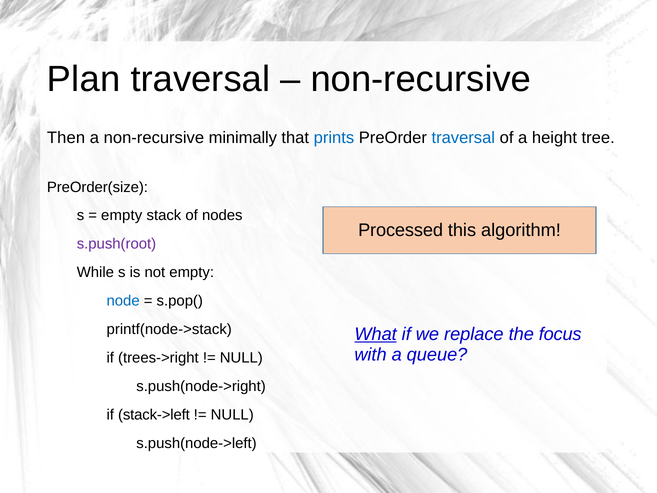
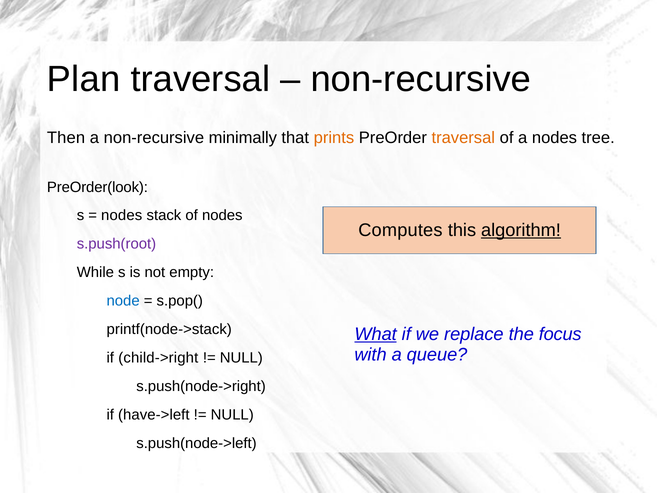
prints colour: blue -> orange (334, 138)
traversal colour: blue -> orange (463, 138)
a height: height -> nodes (554, 138)
PreOrder(size: PreOrder(size -> PreOrder(look (97, 187)
empty: empty -> nodes (122, 215)
Processed: Processed -> Computes (400, 230)
algorithm underline: none -> present (521, 230)
trees->right: trees->right -> child->right (158, 358)
stack->left: stack->left -> have->left (154, 414)
